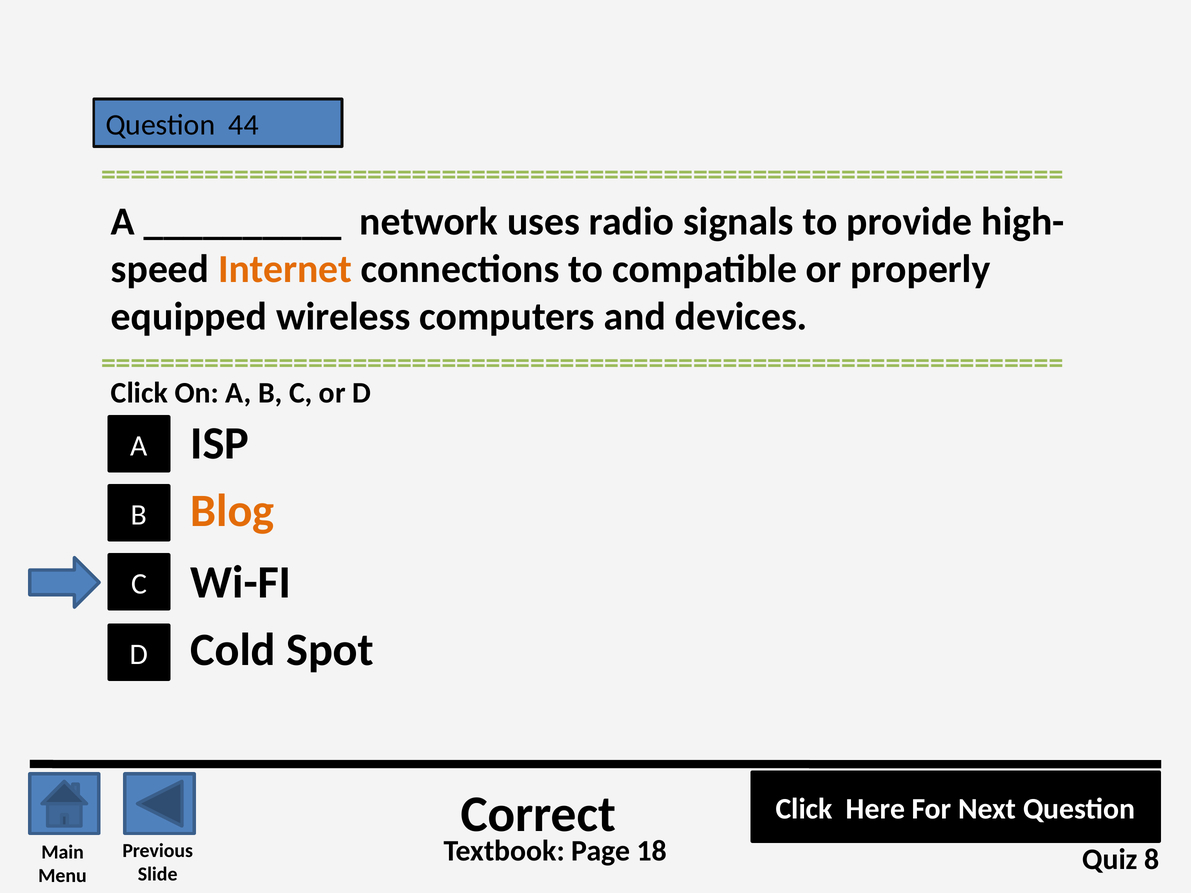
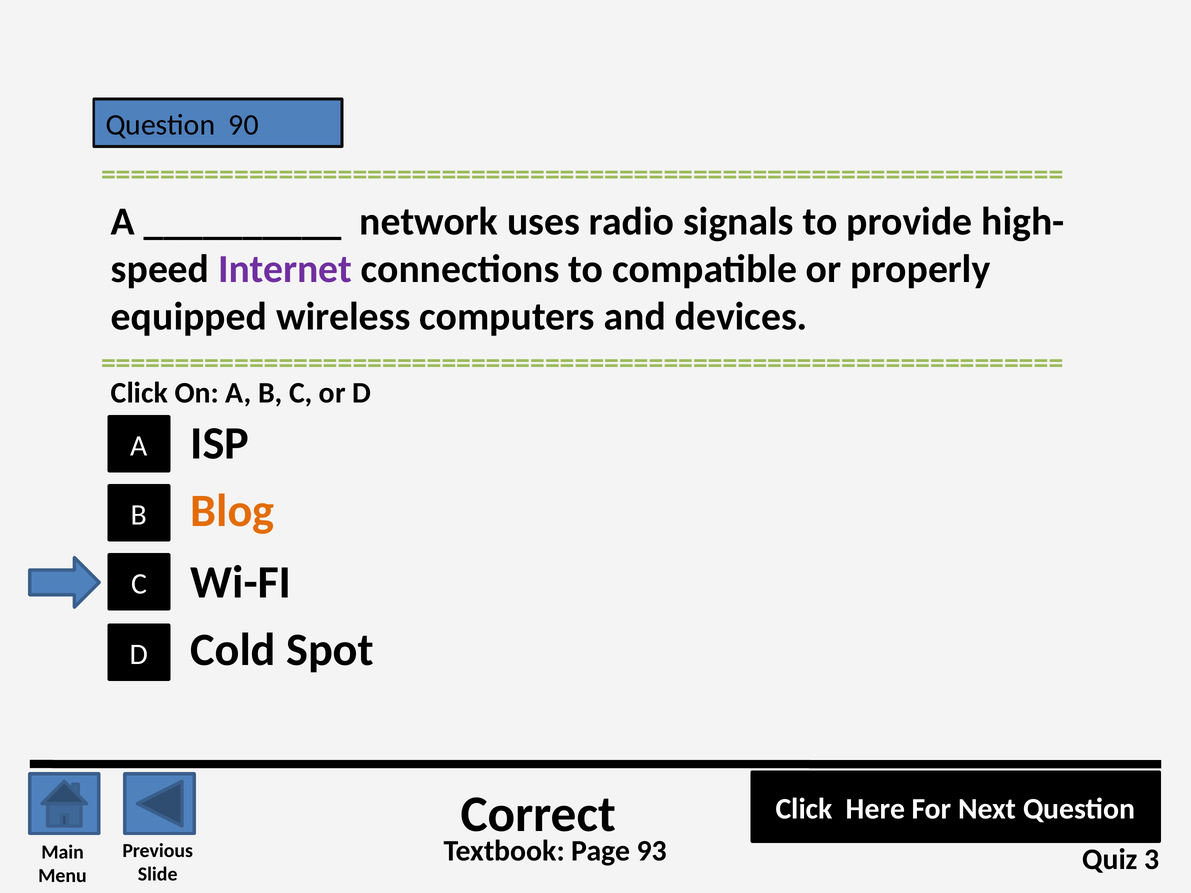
44: 44 -> 90 (244, 125)
Internet colour: orange -> purple (285, 269)
18: 18 -> 93 (652, 851)
8: 8 -> 3 (1152, 859)
